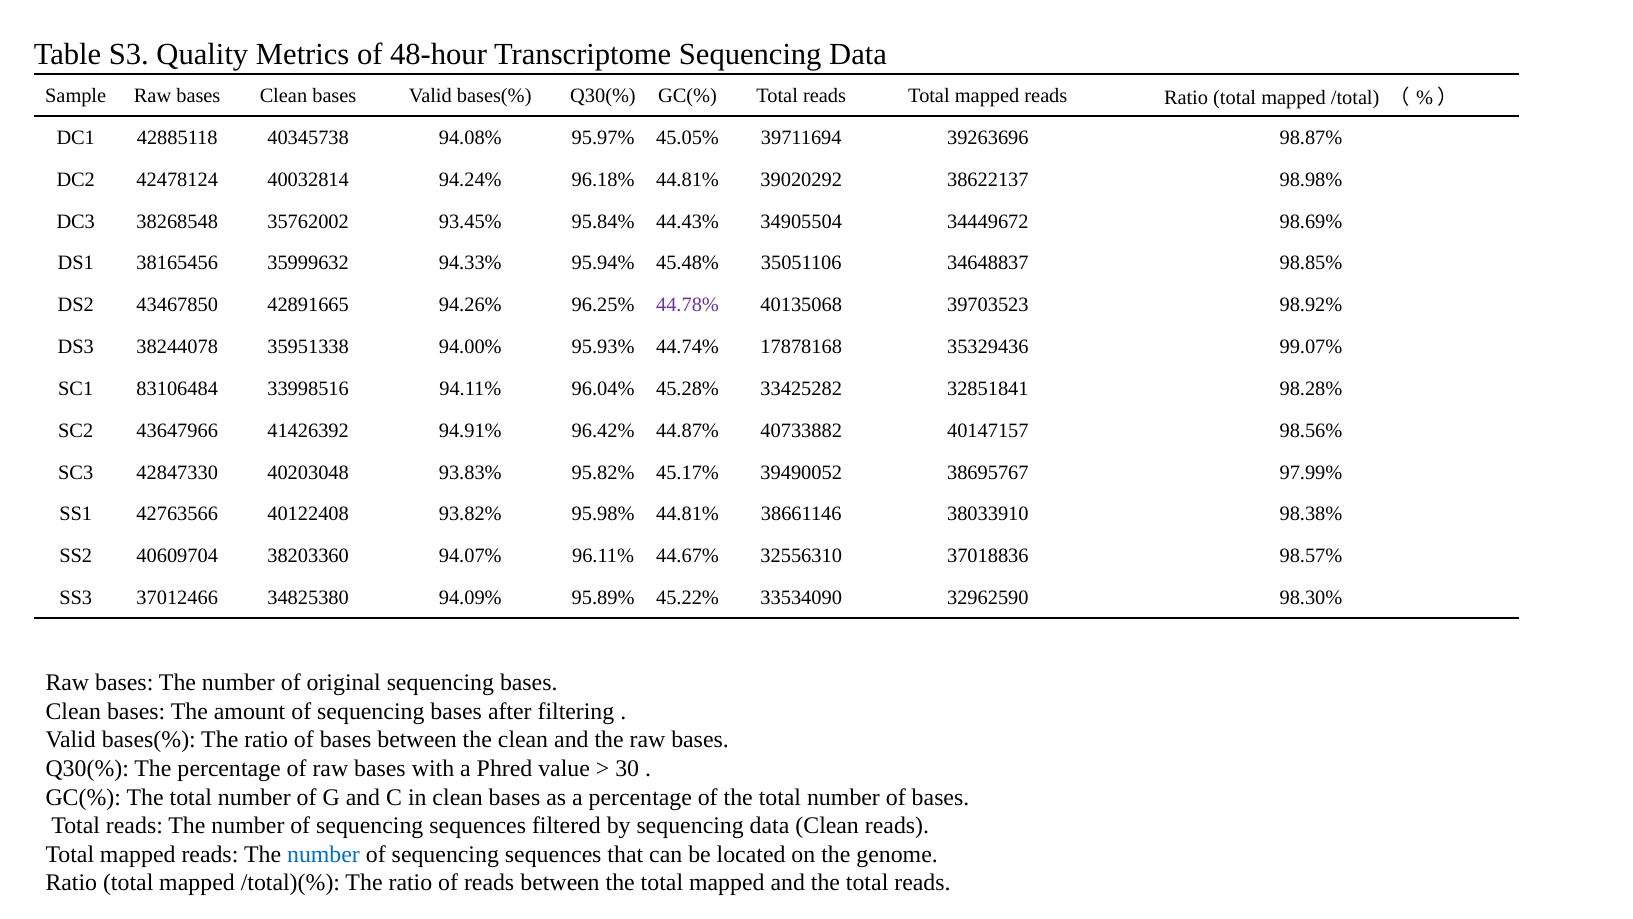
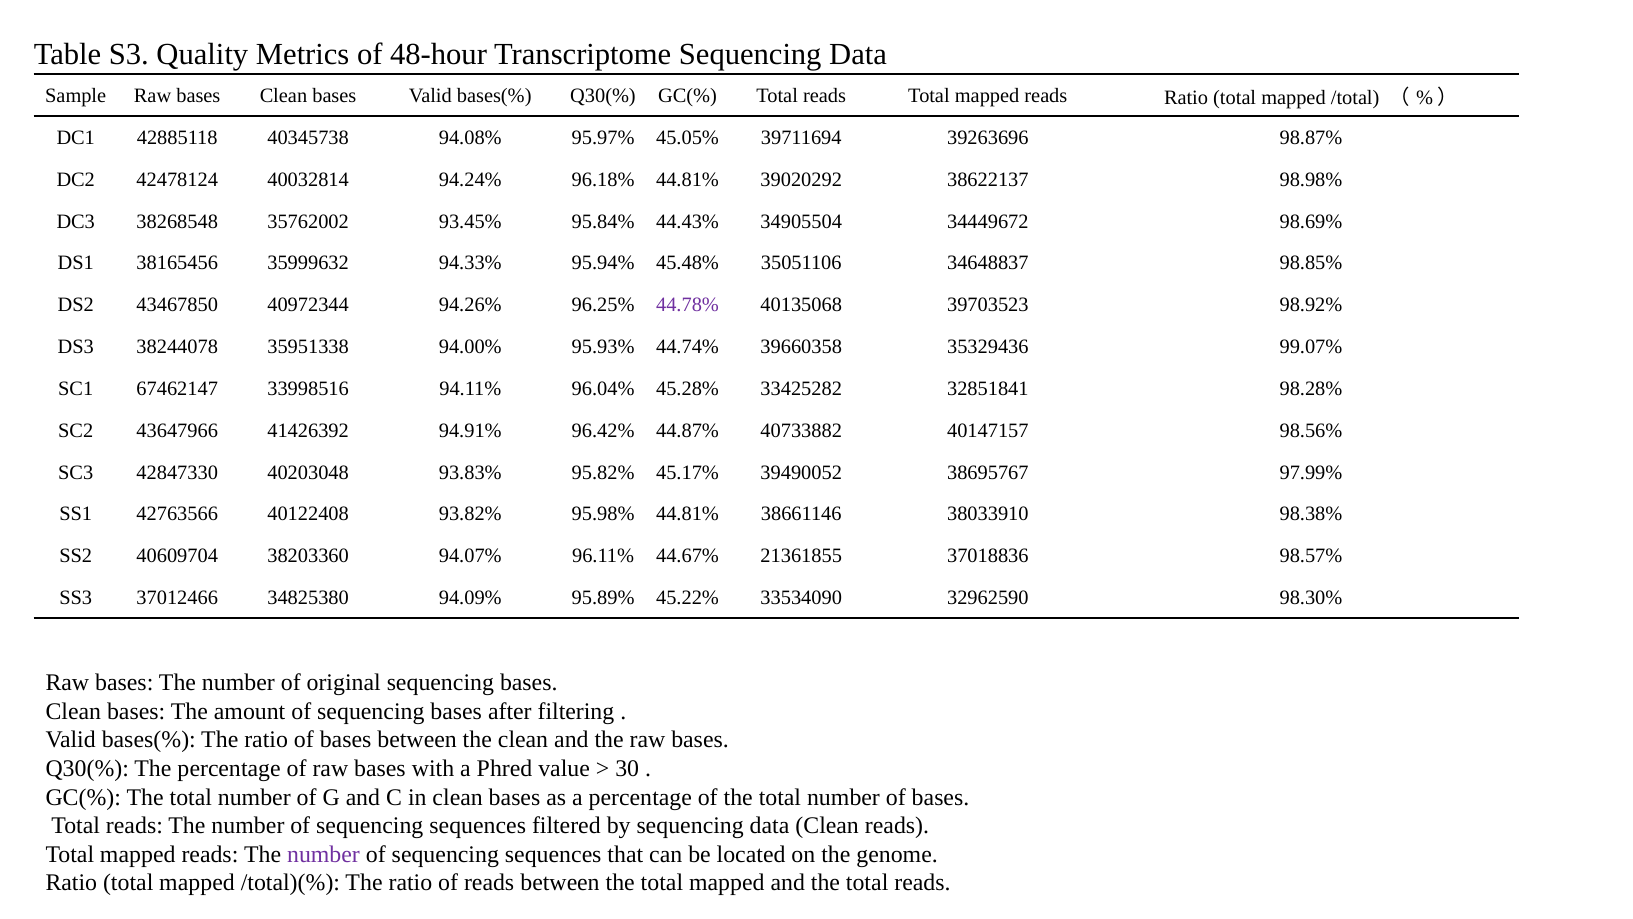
42891665: 42891665 -> 40972344 (308, 305)
17878168: 17878168 -> 39660358 (801, 347)
83106484: 83106484 -> 67462147 (177, 389)
32556310: 32556310 -> 21361855 (801, 556)
number colour: blue -> purple (323, 854)
